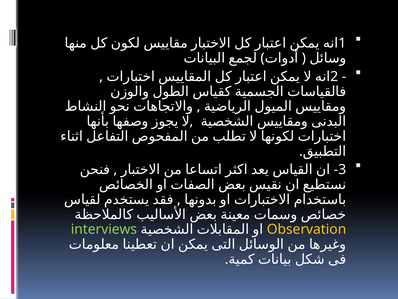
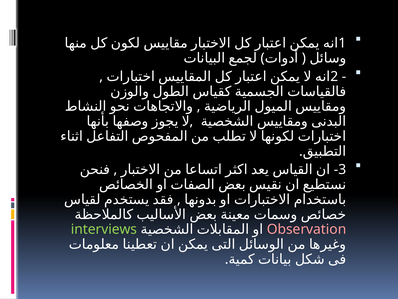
Observation colour: yellow -> pink (307, 229)
